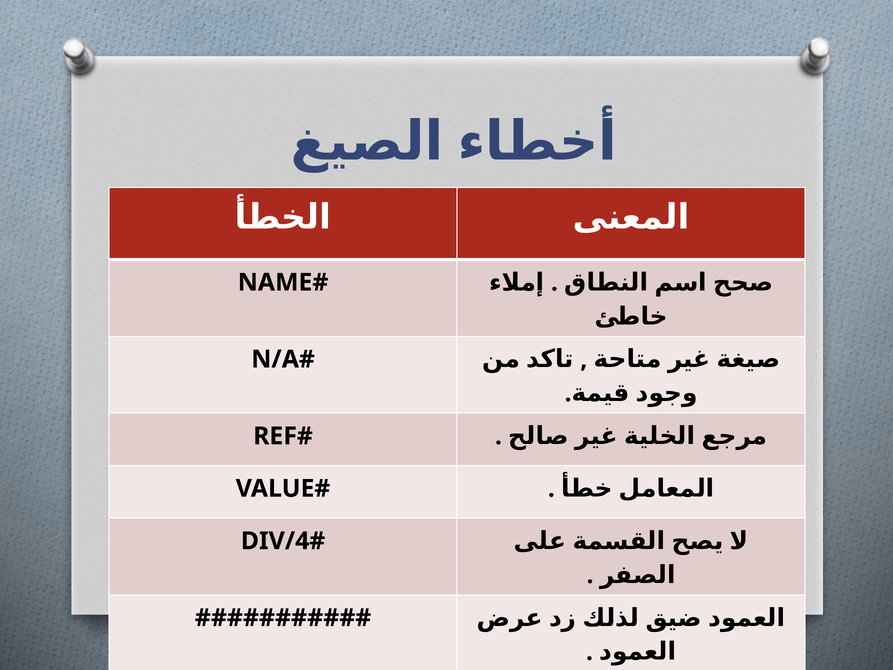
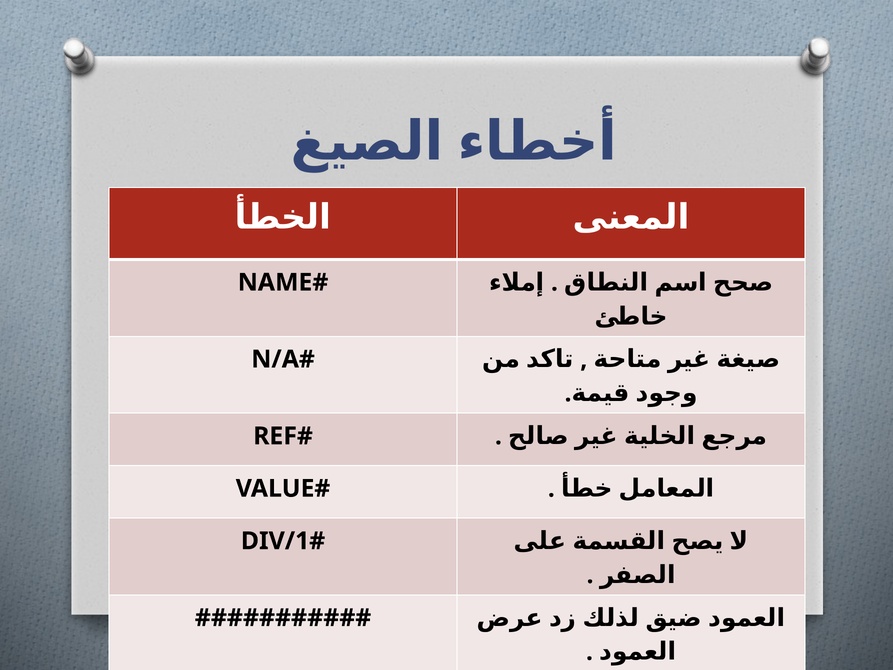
DIV/4: DIV/4 -> DIV/1 (275, 541)
